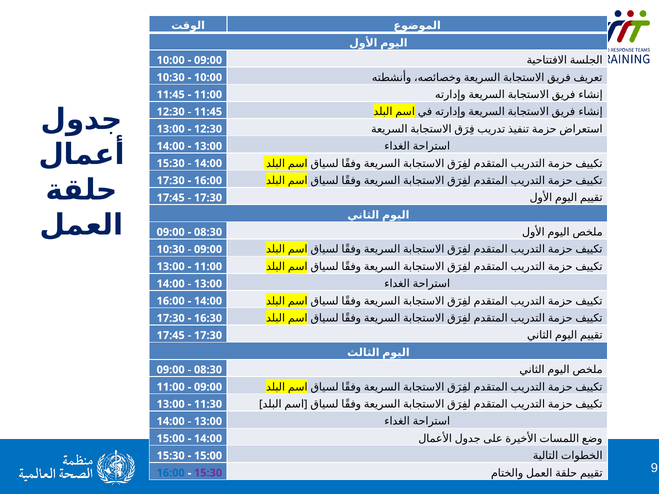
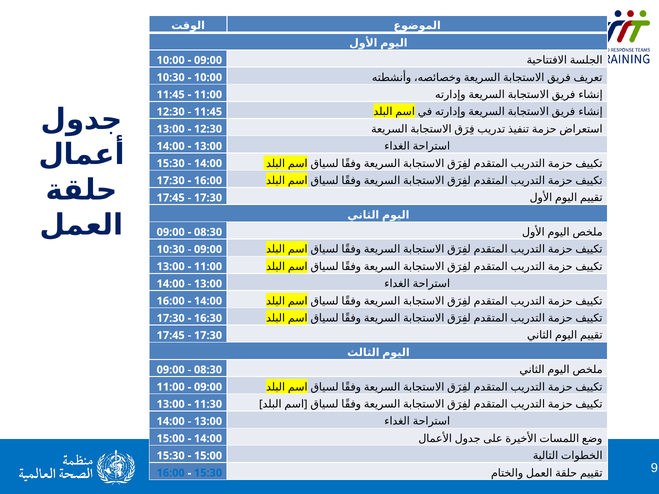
15:30 colour: purple -> blue (208, 473)
